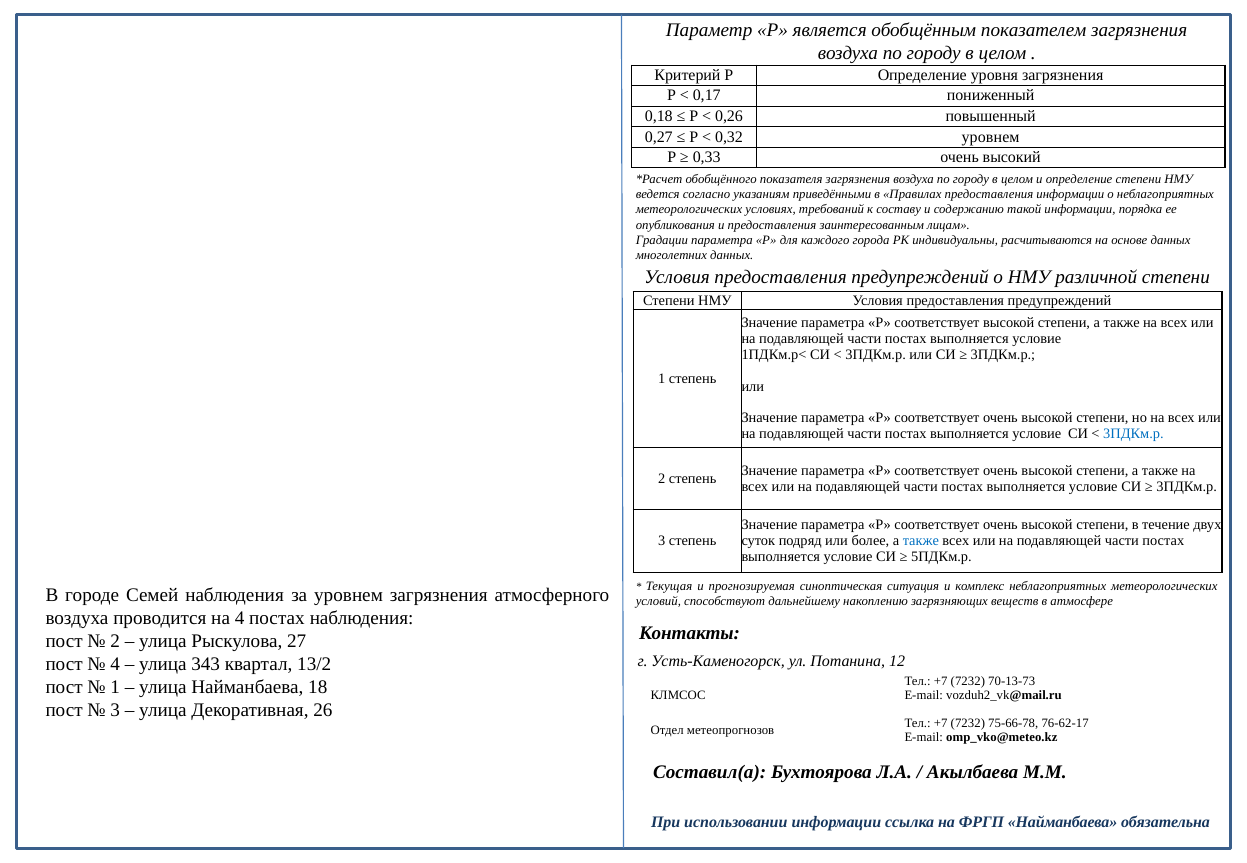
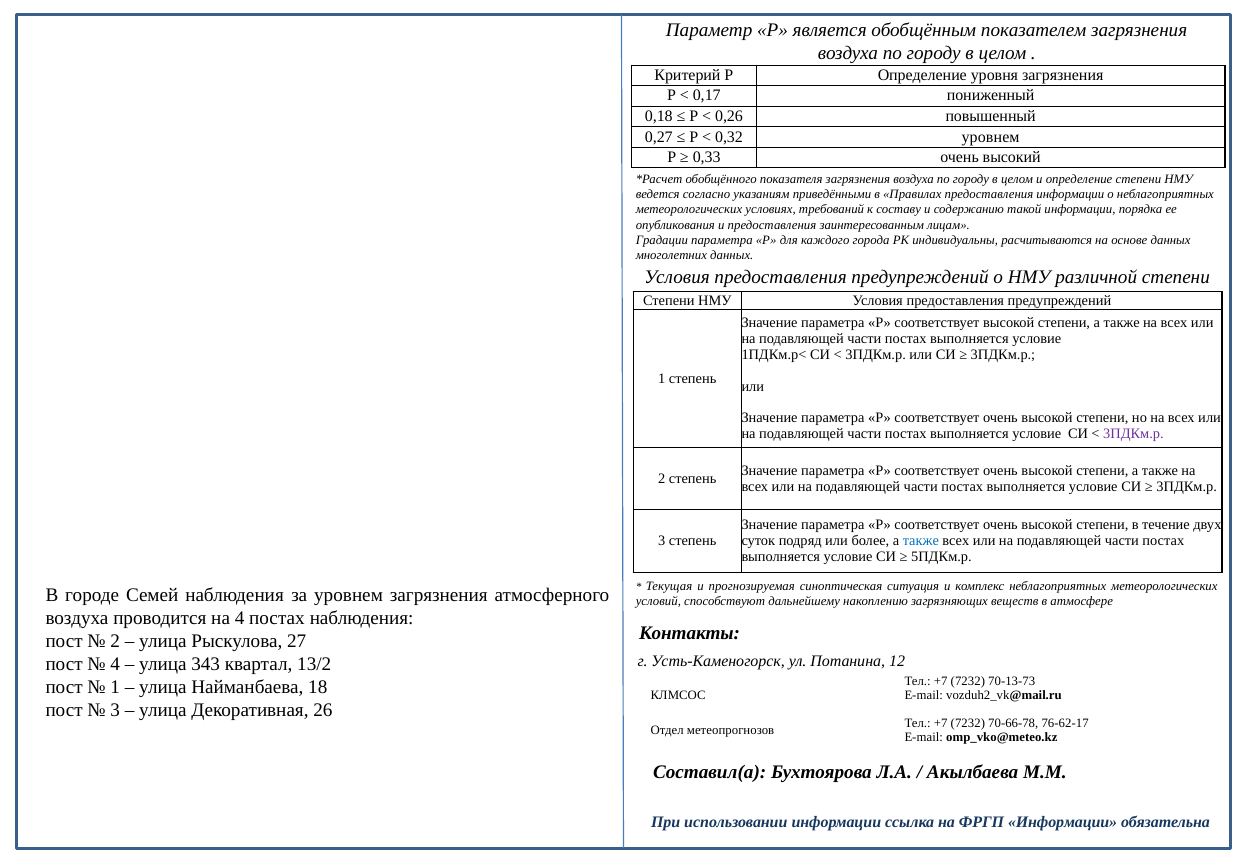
3ПДКм.р colour: blue -> purple (1133, 434)
75-66-78: 75-66-78 -> 70-66-78 (1013, 723)
ФРГП Найманбаева: Найманбаева -> Информации (1063, 822)
